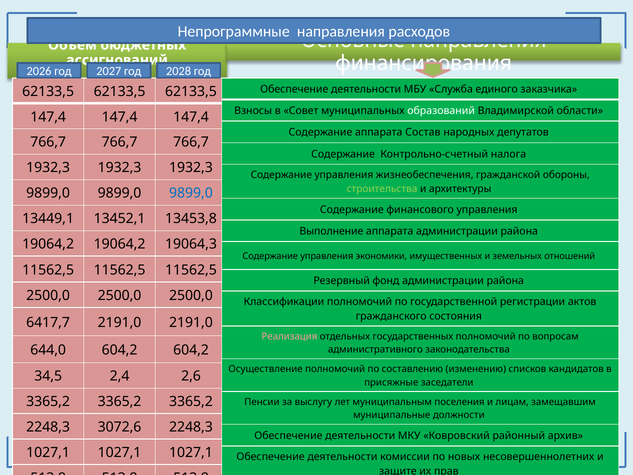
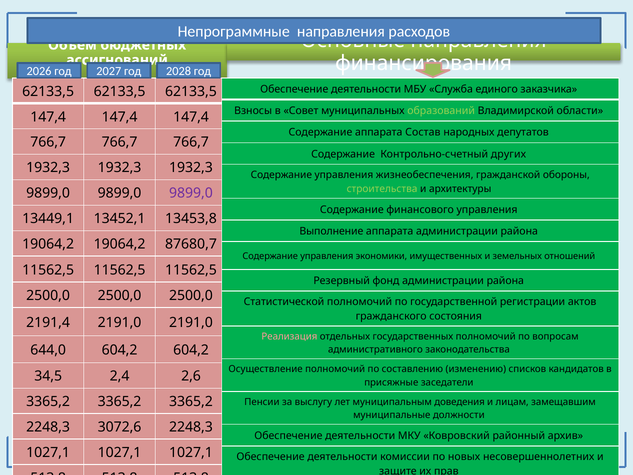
образований colour: white -> light green (441, 111)
налога: налога -> других (508, 154)
9899,0 colour: blue -> purple (191, 193)
19064,3: 19064,3 -> 87680,7 (191, 244)
Классификации: Классификации -> Статистической (284, 302)
6417,7: 6417,7 -> 2191,4 (48, 322)
поселения: поселения -> доведения (460, 402)
